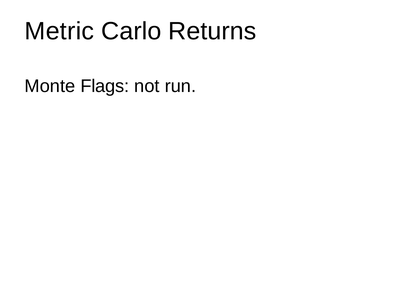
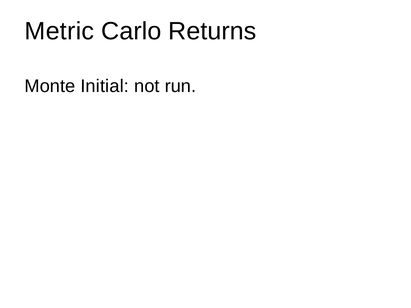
Flags: Flags -> Initial (105, 86)
